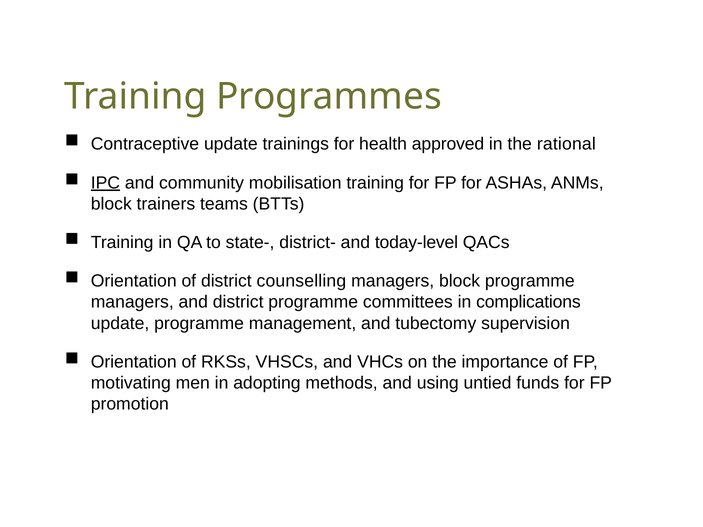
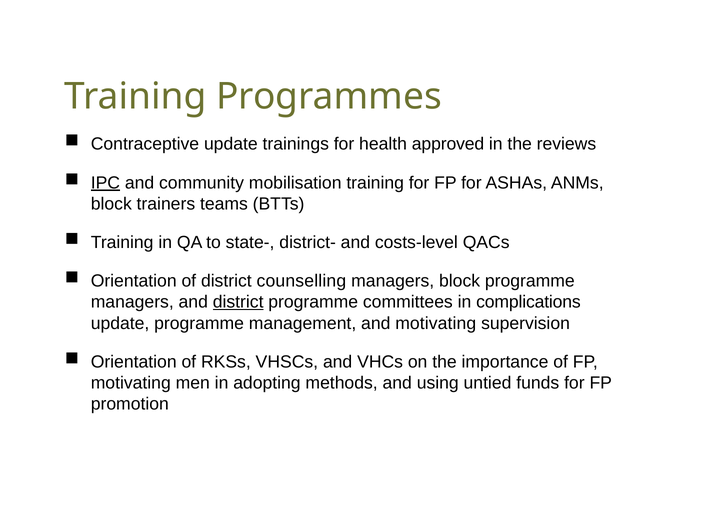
rational: rational -> reviews (566, 144)
today-level: today-level -> costs-level (416, 243)
district underline: none -> present (238, 302)
and tubectomy: tubectomy -> motivating (436, 323)
